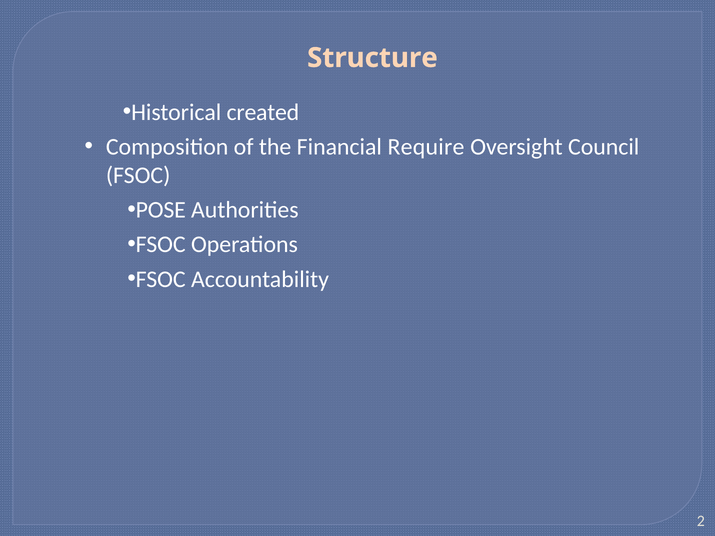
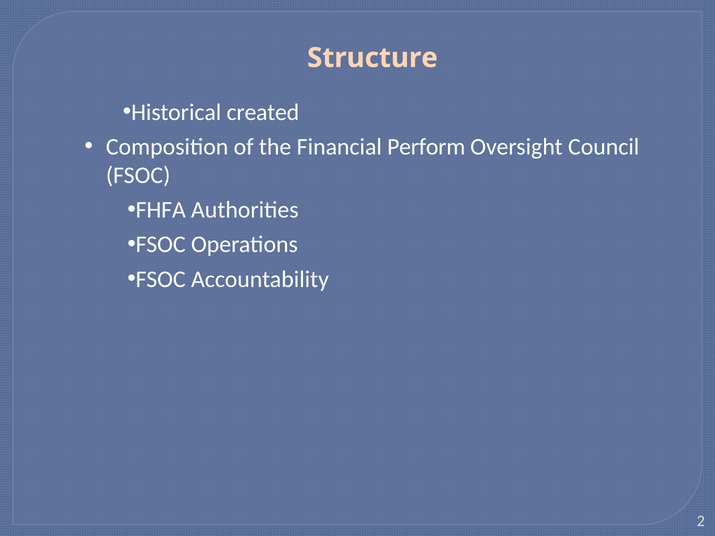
Require: Require -> Perform (426, 147)
POSE: POSE -> FHFA (161, 210)
